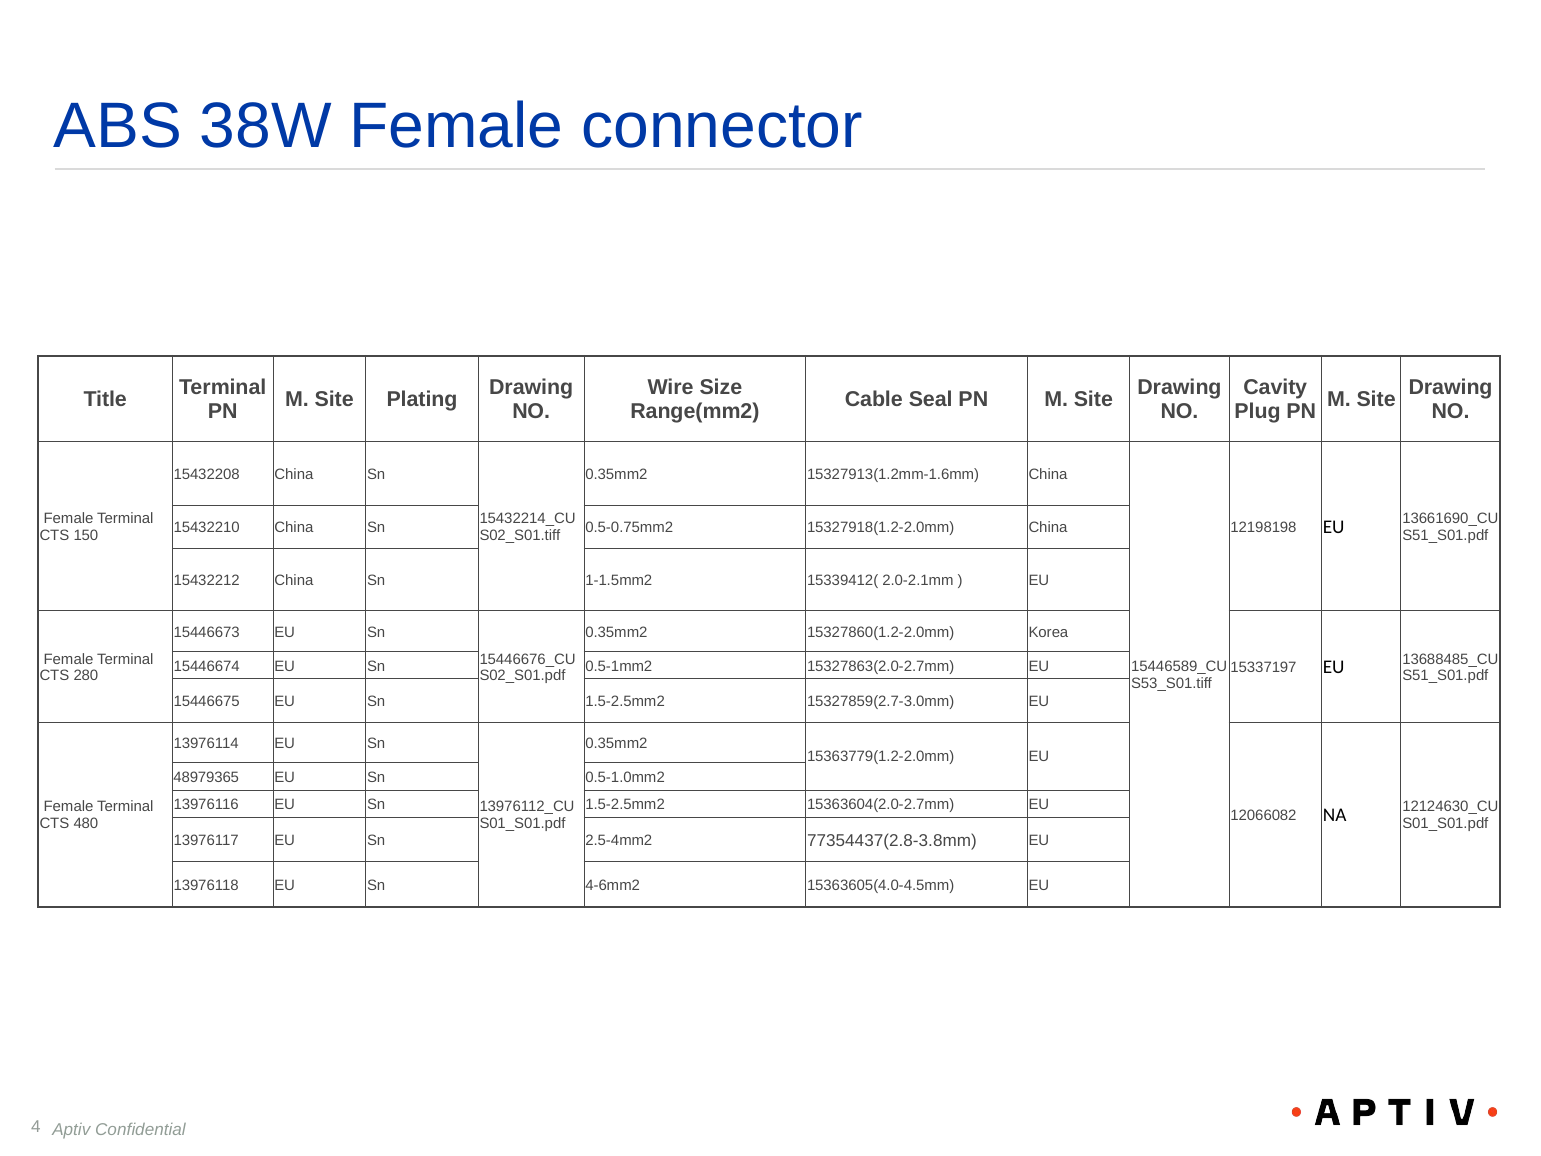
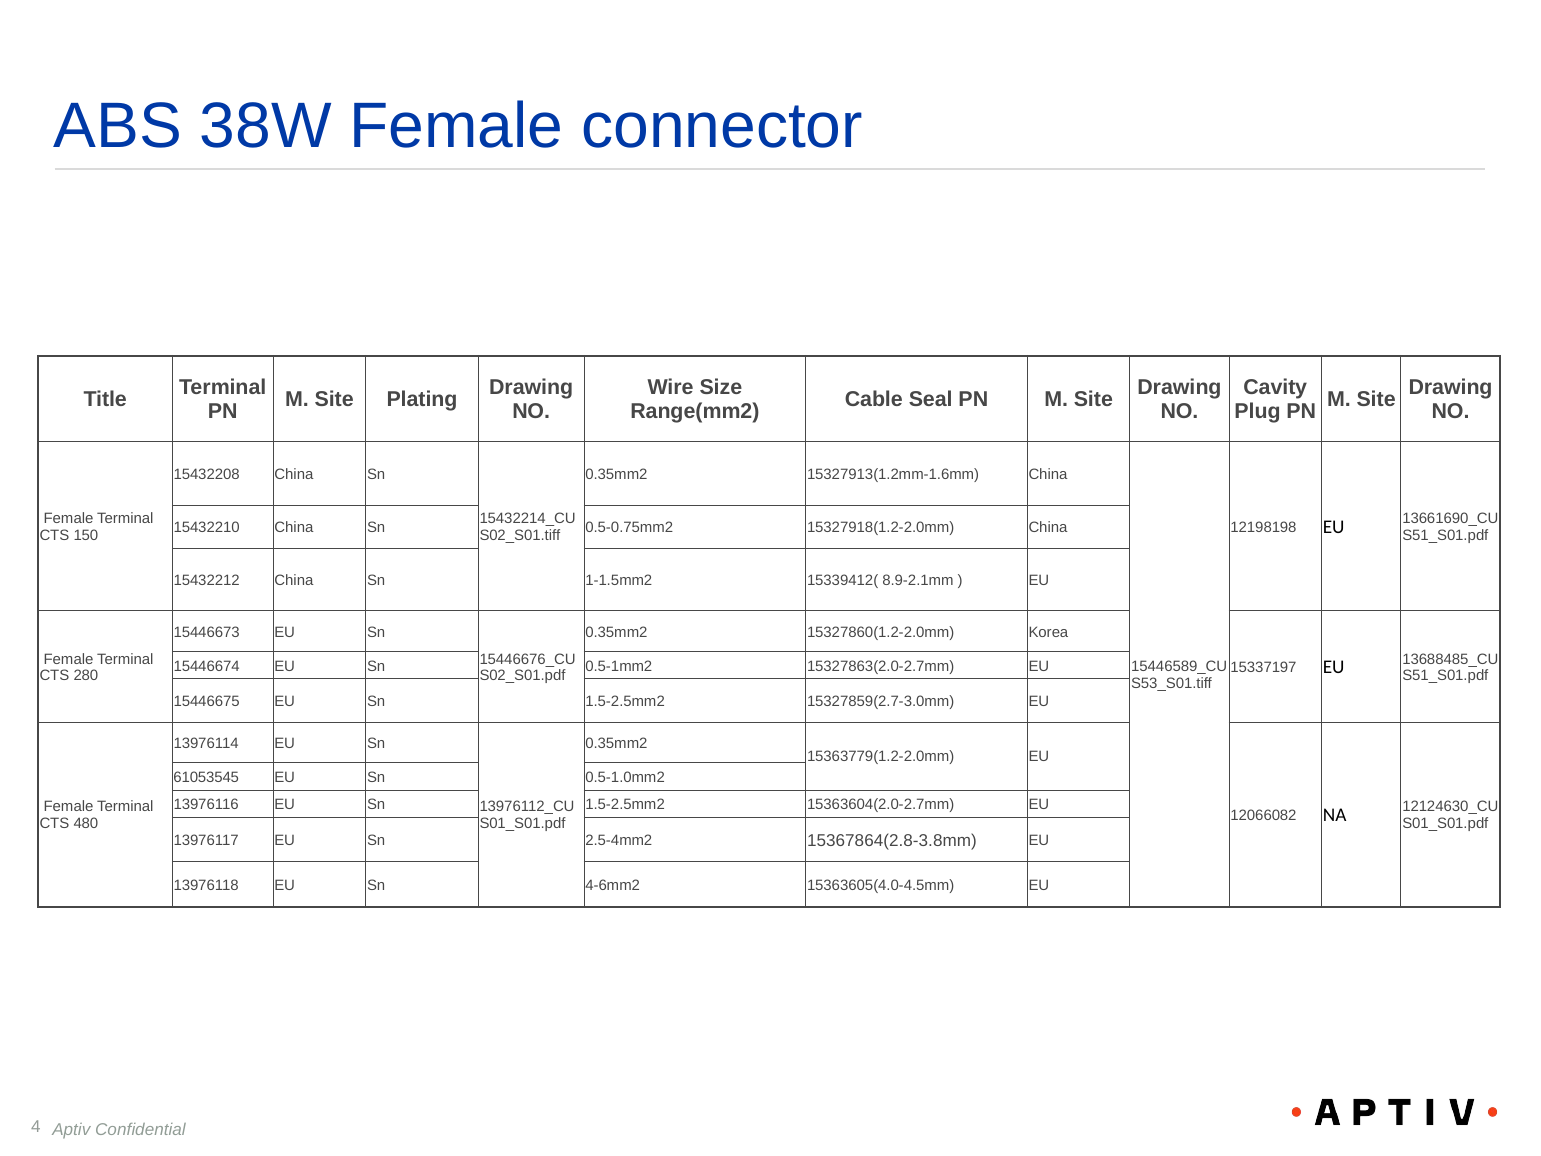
2.0-2.1mm: 2.0-2.1mm -> 8.9-2.1mm (918, 581)
48979365: 48979365 -> 61053545 (206, 777)
77354437(2.8-3.8mm: 77354437(2.8-3.8mm -> 15367864(2.8-3.8mm (892, 840)
